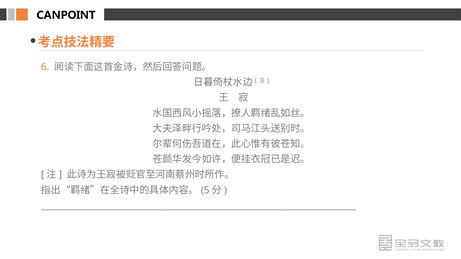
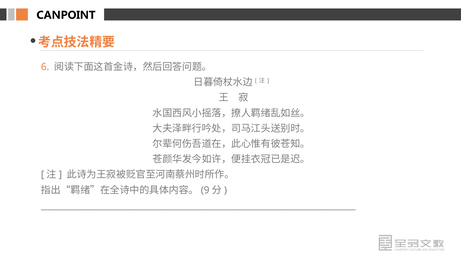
5: 5 -> 9 (205, 190)
